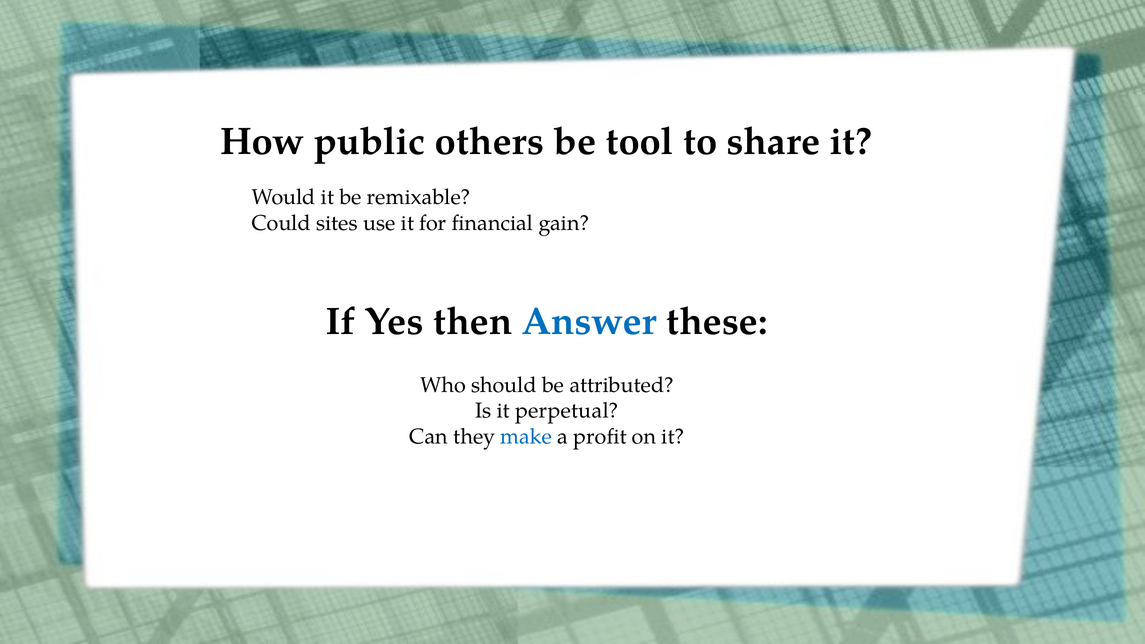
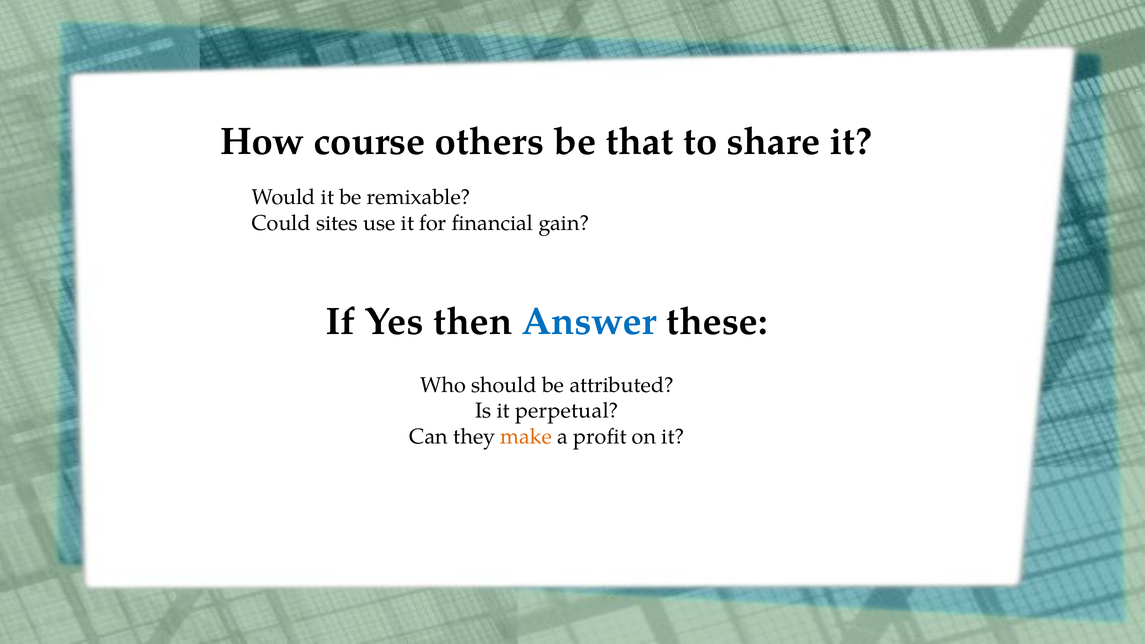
public: public -> course (369, 141)
tool: tool -> that (640, 141)
make colour: blue -> orange (526, 437)
